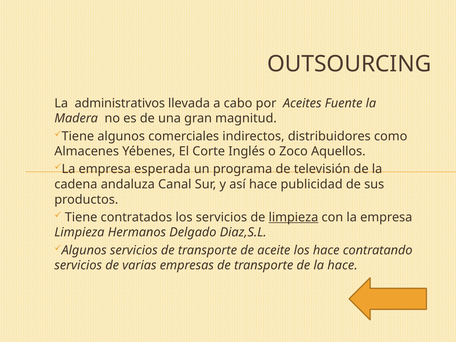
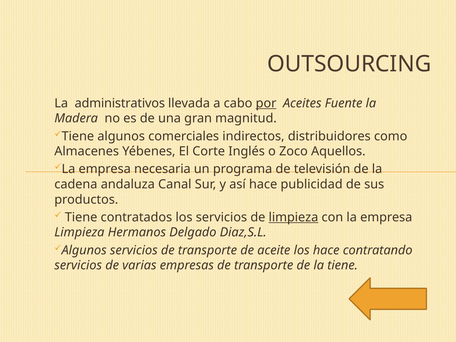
por underline: none -> present (266, 103)
esperada: esperada -> necesaria (162, 169)
la hace: hace -> tiene (343, 265)
